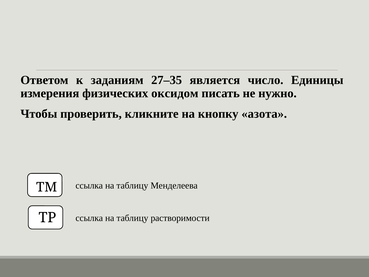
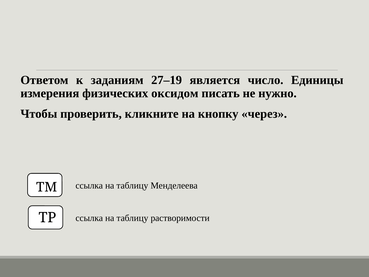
27–35: 27–35 -> 27–19 (167, 80)
азота: азота -> через (264, 114)
